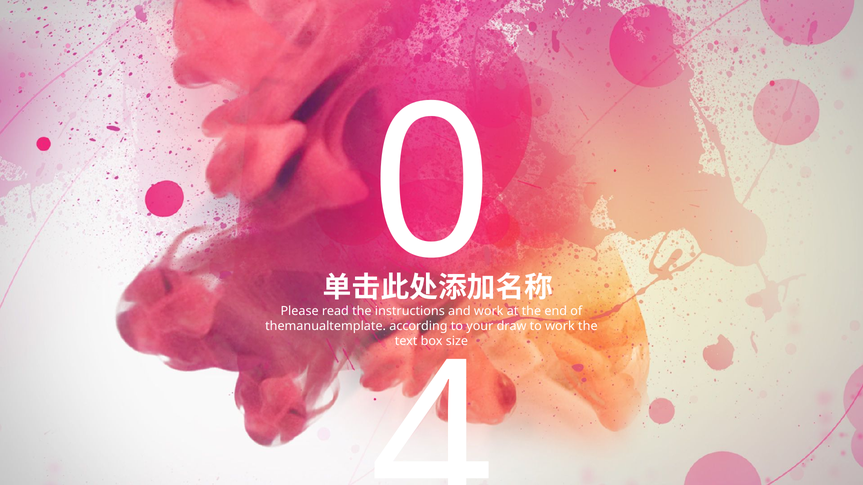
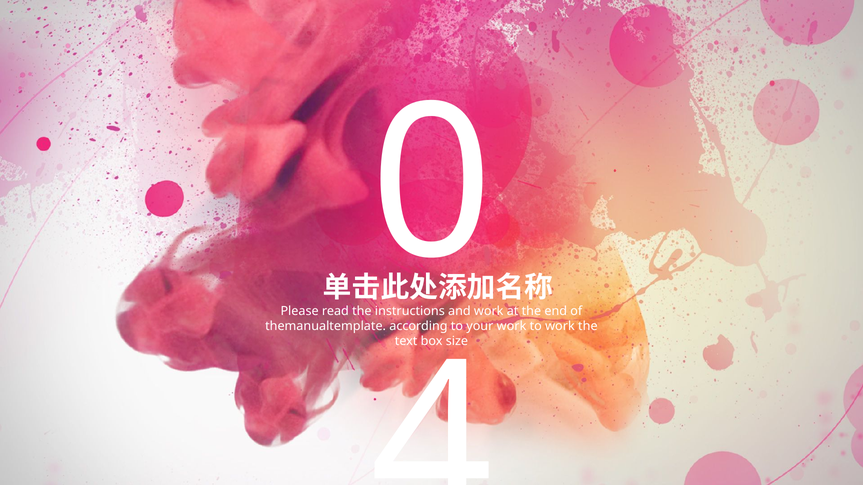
draw: draw -> work (512, 326)
